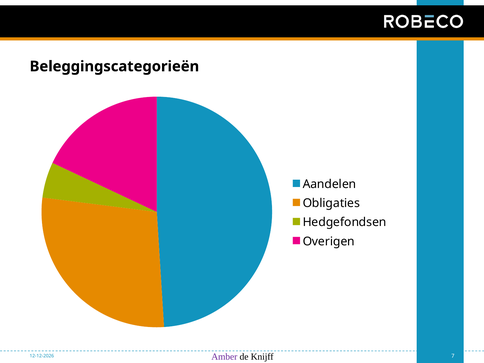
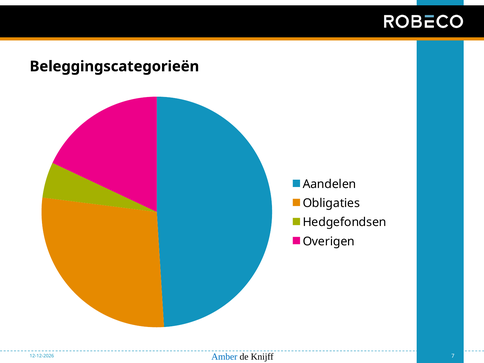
Amber colour: purple -> blue (224, 357)
